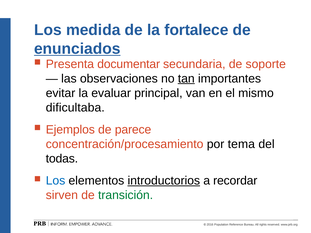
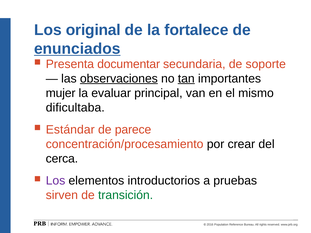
medida: medida -> original (93, 30)
observaciones underline: none -> present (119, 79)
evitar: evitar -> mujer (61, 93)
Ejemplos: Ejemplos -> Estándar (70, 130)
tema: tema -> crear (241, 144)
todas: todas -> cerca (62, 159)
Los colour: blue -> purple (56, 181)
introductorios underline: present -> none (164, 181)
recordar: recordar -> pruebas (235, 181)
